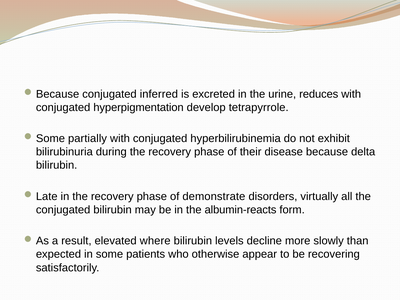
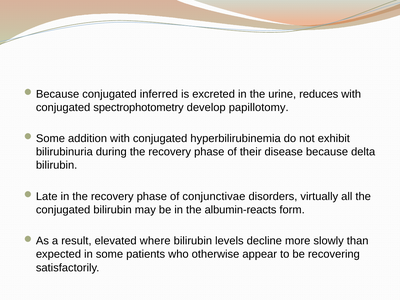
hyperpigmentation: hyperpigmentation -> spectrophotometry (139, 107)
tetrapyrrole: tetrapyrrole -> papillotomy (259, 107)
partially: partially -> addition (88, 139)
demonstrate: demonstrate -> conjunctivae (214, 196)
